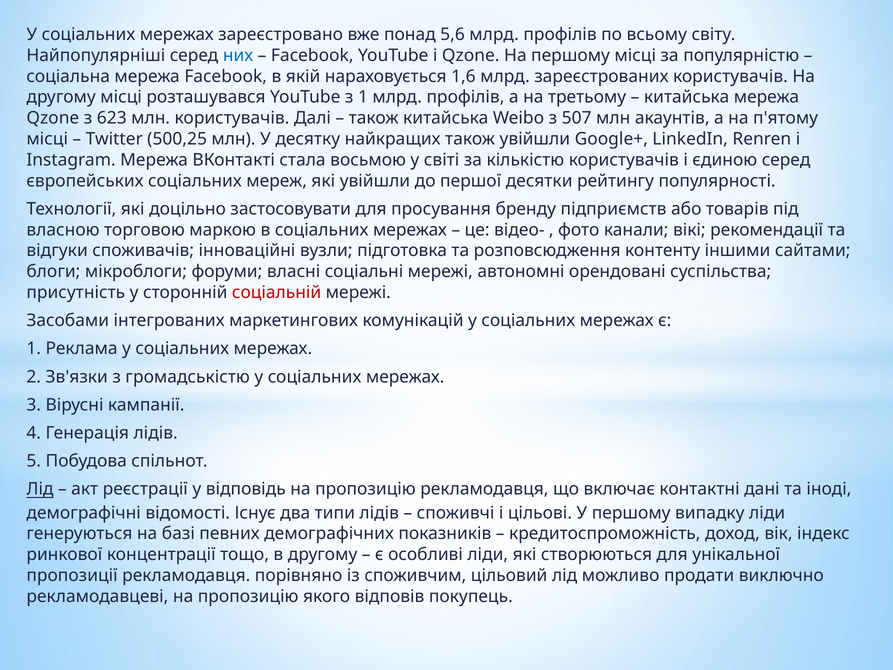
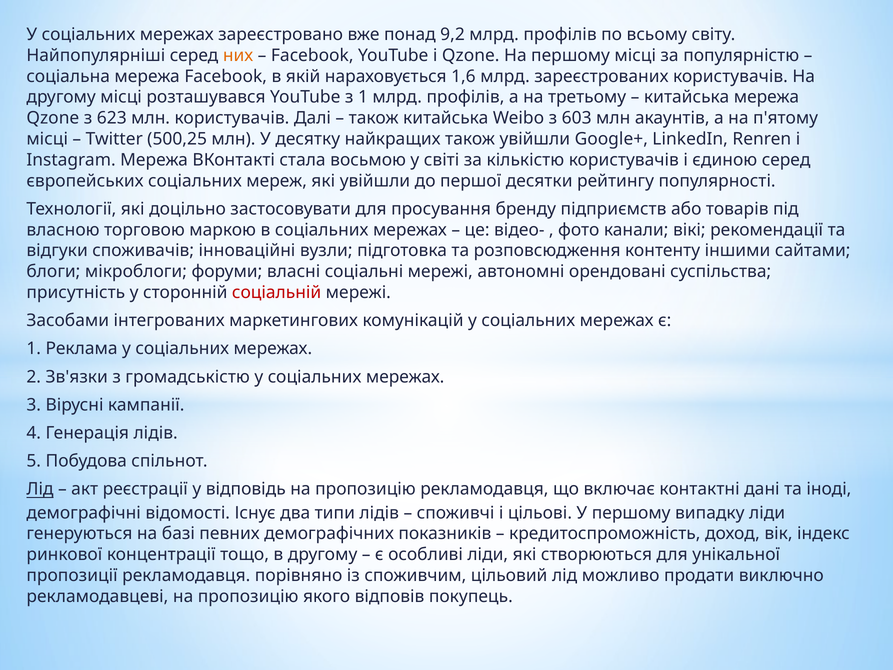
5,6: 5,6 -> 9,2 (453, 35)
них colour: blue -> orange (238, 55)
507: 507 -> 603 (577, 118)
